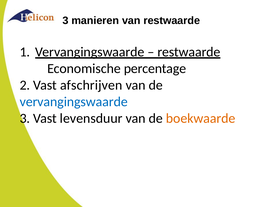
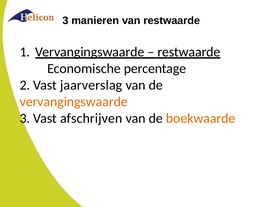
afschrijven: afschrijven -> jaarverslag (91, 85)
vervangingswaarde colour: blue -> orange (74, 102)
levensduur: levensduur -> afschrijven (91, 118)
